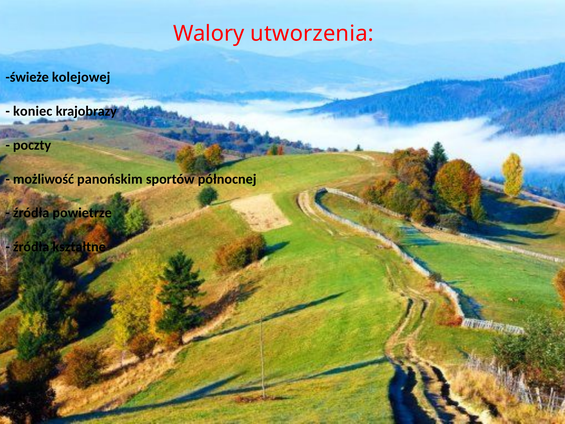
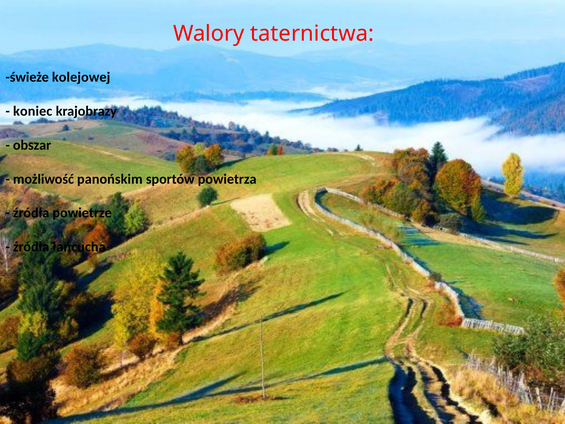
utworzenia: utworzenia -> taternictwa (312, 34)
poczty: poczty -> obszar (32, 145)
północnej: północnej -> powietrza (227, 179)
kształtne: kształtne -> łańcucha (79, 247)
